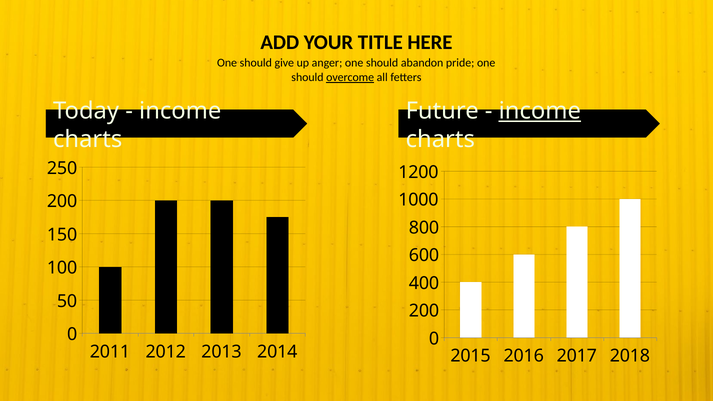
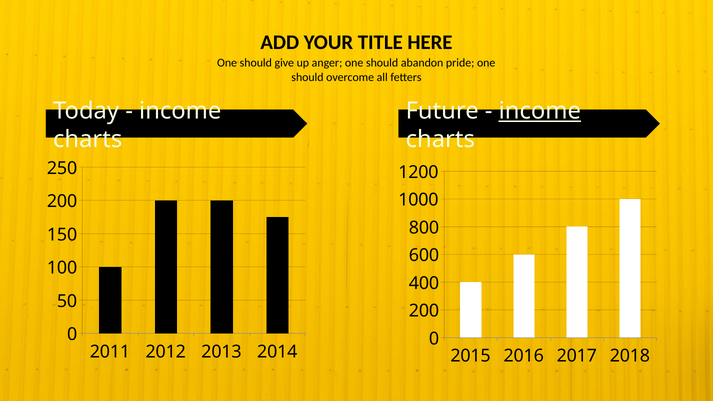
overcome underline: present -> none (350, 77)
